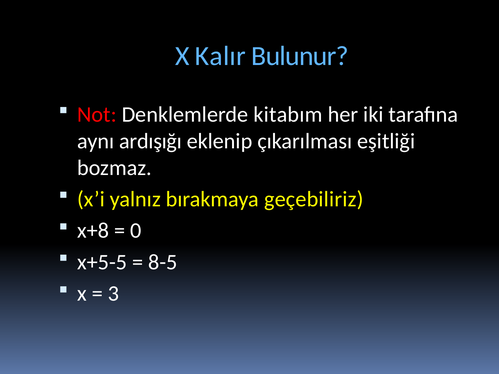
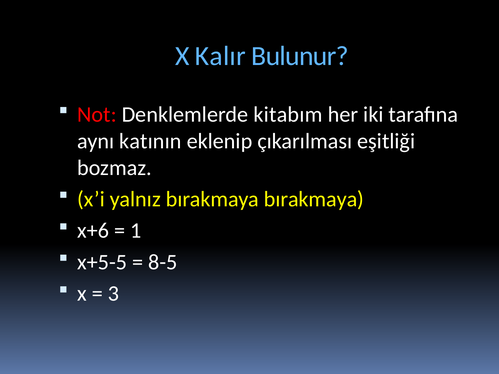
ardışığı: ardışığı -> katının (150, 141)
bırakmaya geçebiliriz: geçebiliriz -> bırakmaya (314, 199)
x+8: x+8 -> x+6 (93, 231)
0: 0 -> 1 (136, 231)
